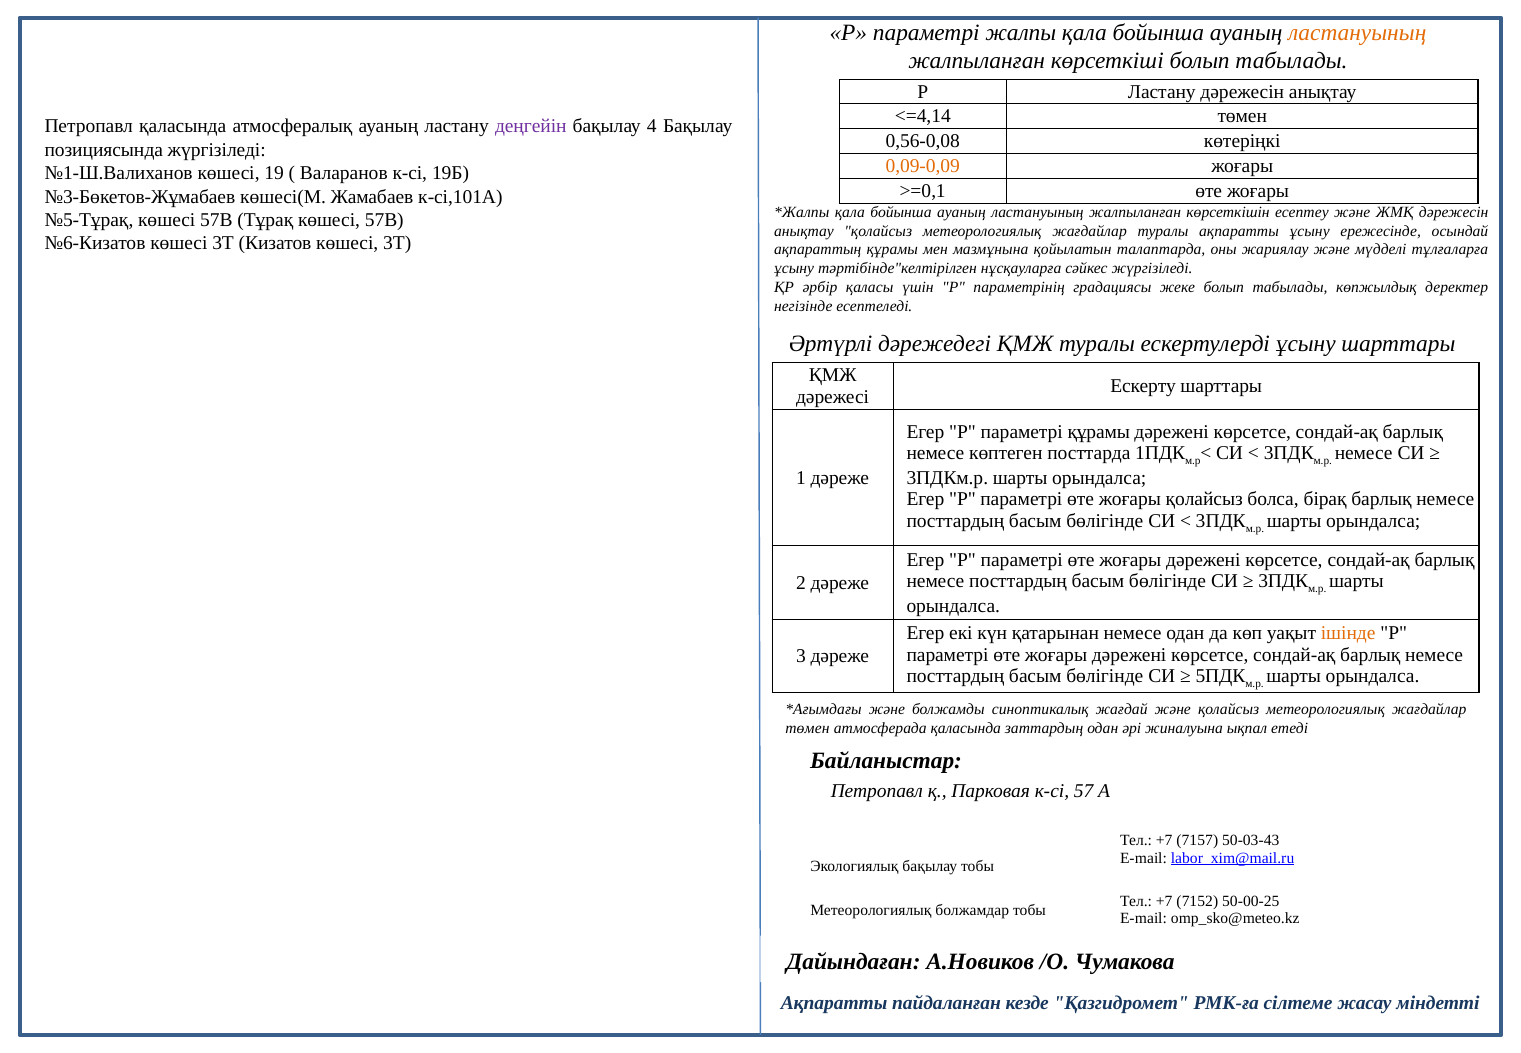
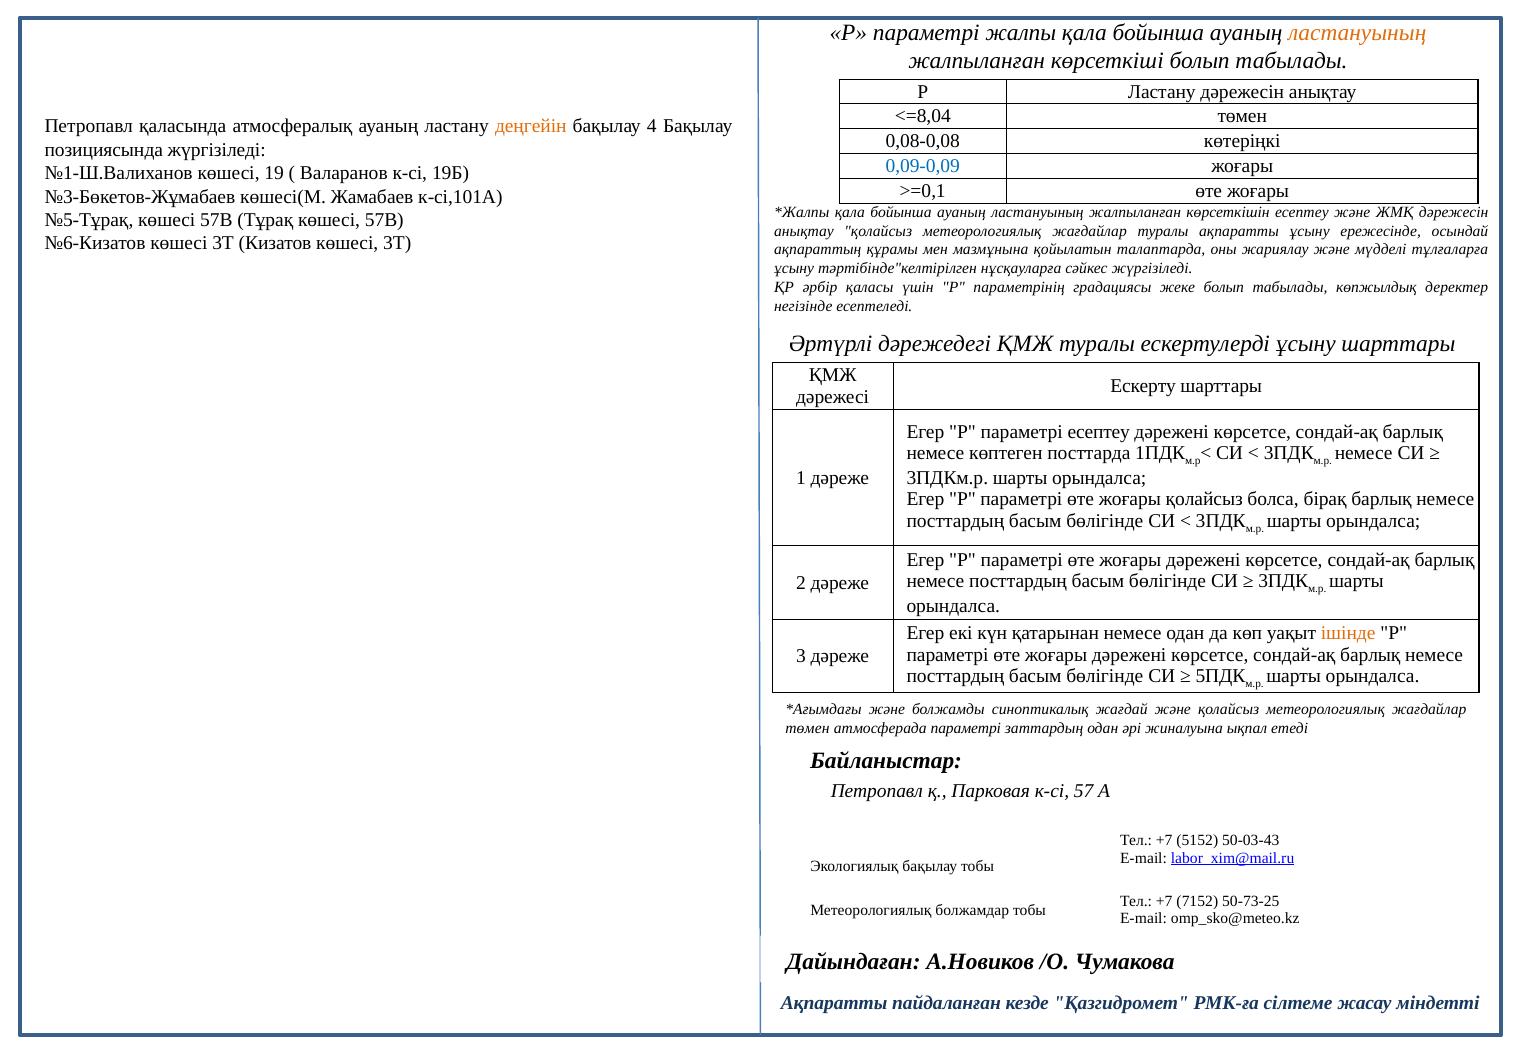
<=4,14: <=4,14 -> <=8,04 (923, 116)
деңгейін colour: purple -> orange (531, 126)
0,56-0,08: 0,56-0,08 -> 0,08-0,08 (923, 141)
0,09-0,09 colour: orange -> blue (923, 166)
параметрі құрамы: құрамы -> есептеу (1099, 432)
атмосферада қаласында: қаласында -> параметрі (966, 728)
7157: 7157 -> 5152 (1197, 841)
50-00-25: 50-00-25 -> 50-73-25 (1251, 901)
